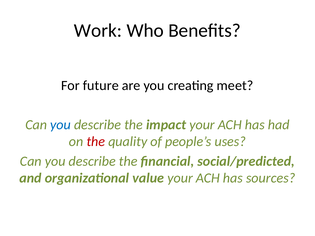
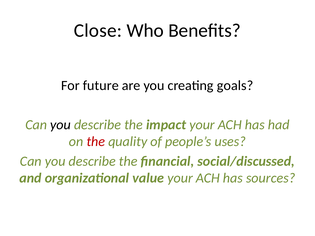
Work: Work -> Close (98, 30)
meet: meet -> goals (235, 86)
you colour: blue -> black (61, 125)
social/predicted: social/predicted -> social/discussed (246, 161)
